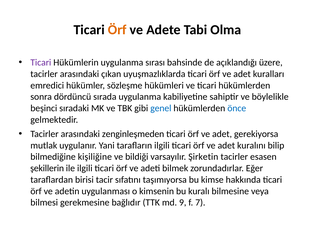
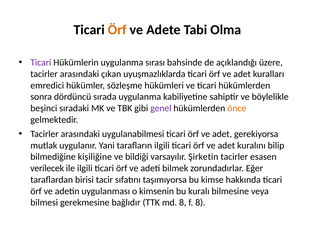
genel colour: blue -> purple (161, 108)
önce colour: blue -> orange (237, 108)
zenginleşmeden: zenginleşmeden -> uygulanabilmesi (133, 134)
şekillerin: şekillerin -> verilecek (47, 168)
md 9: 9 -> 8 (183, 203)
f 7: 7 -> 8 (200, 203)
